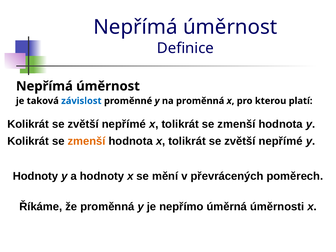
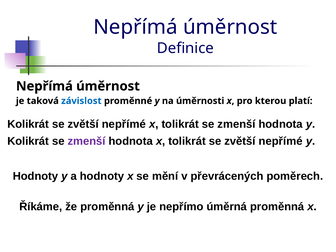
na proměnná: proměnná -> úměrnosti (200, 101)
zmenší colour: orange -> purple (87, 141)
úměrná úměrnosti: úměrnosti -> proměnná (277, 207)
